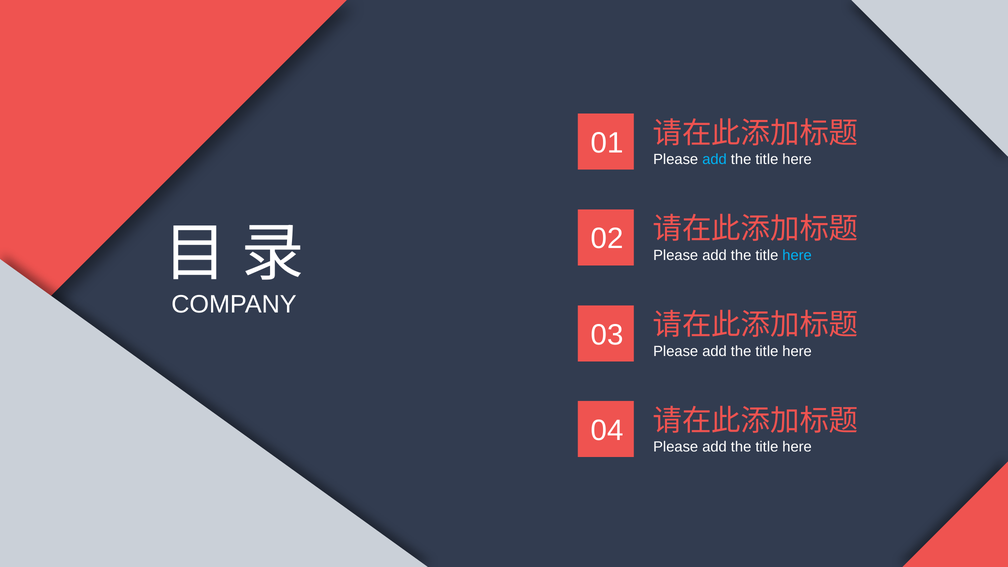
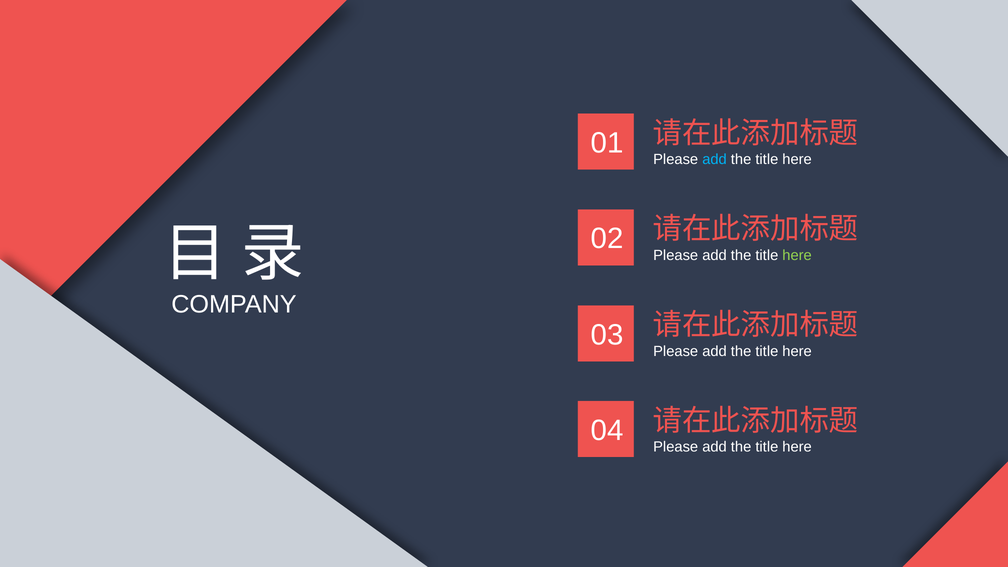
here colour: light blue -> light green (797, 255)
